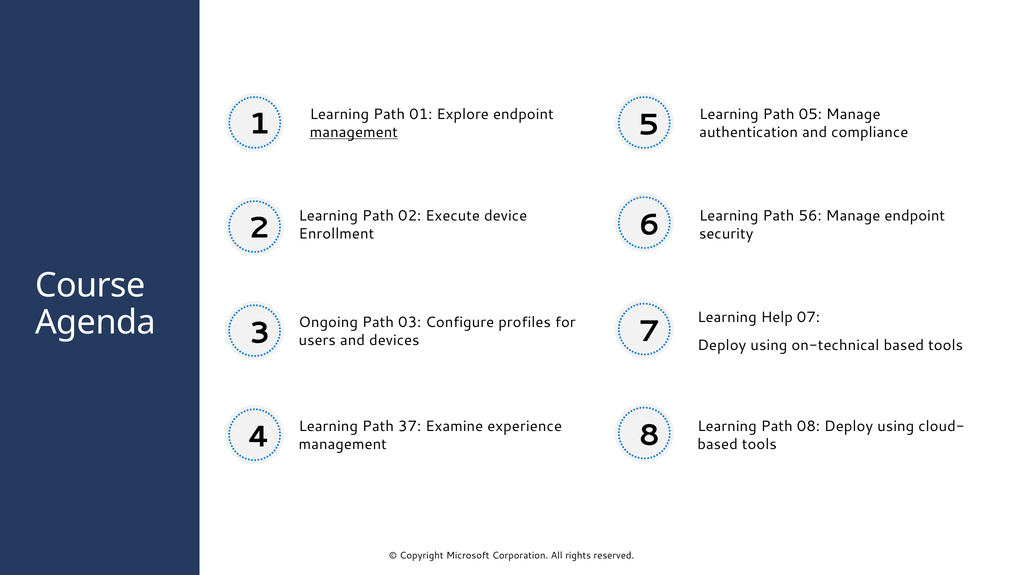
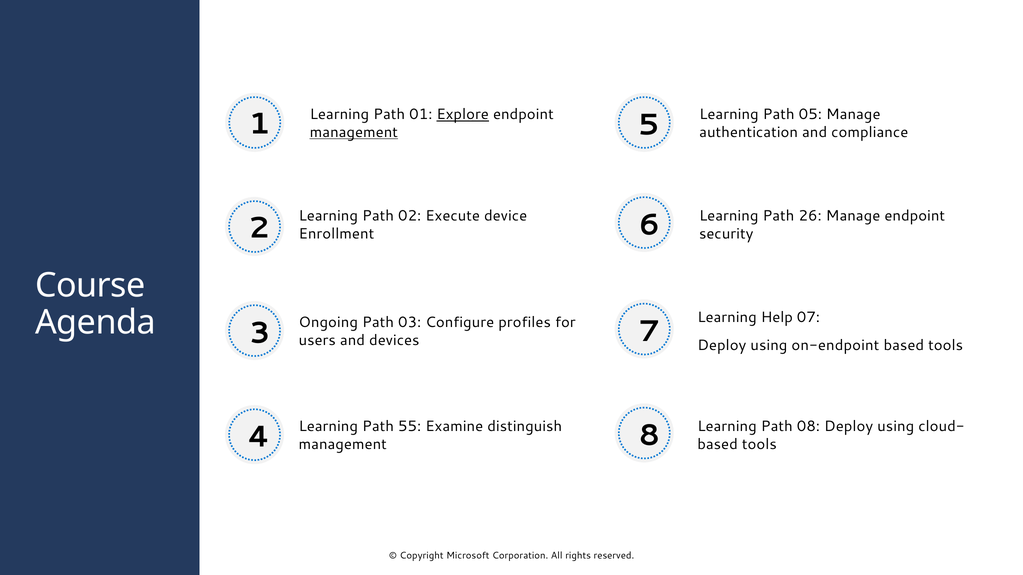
Explore underline: none -> present (463, 115)
56: 56 -> 26 (810, 216)
on-technical: on-technical -> on-endpoint (835, 346)
37: 37 -> 55 (410, 427)
experience: experience -> distinguish (525, 427)
